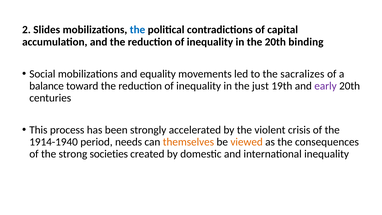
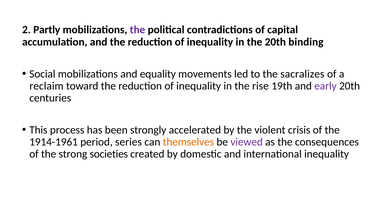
Slides: Slides -> Partly (47, 30)
the colour: blue -> purple (138, 30)
balance: balance -> reclaim (46, 86)
just: just -> rise (260, 86)
1914-1940: 1914-1940 -> 1914-1961 (54, 142)
needs: needs -> series (128, 142)
viewed colour: orange -> purple (247, 142)
